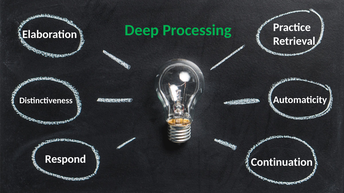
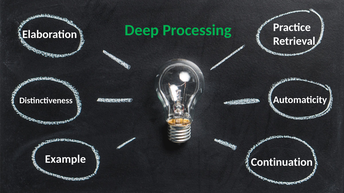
Respond: Respond -> Example (65, 159)
